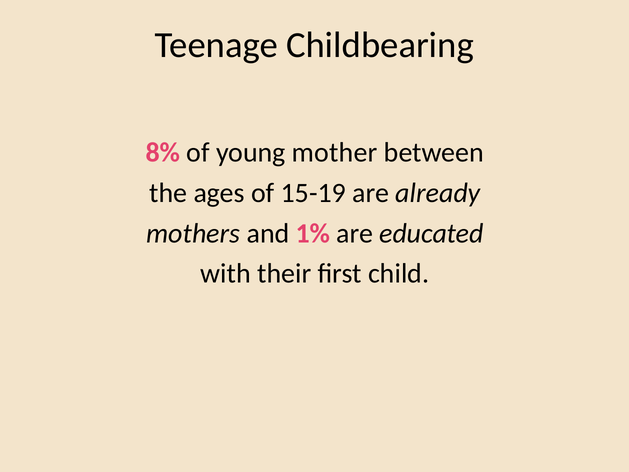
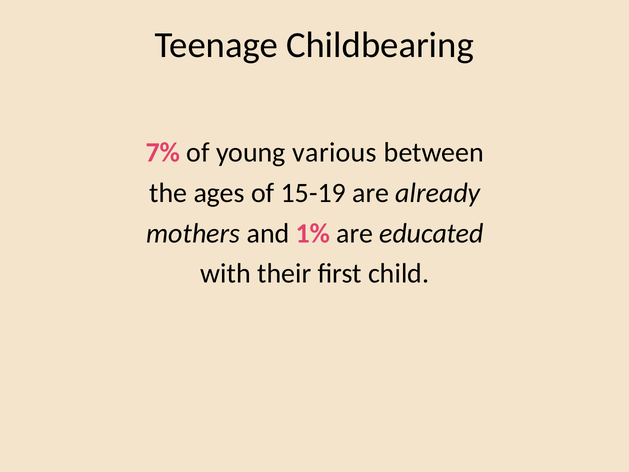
8%: 8% -> 7% (163, 153)
mother: mother -> various (335, 153)
